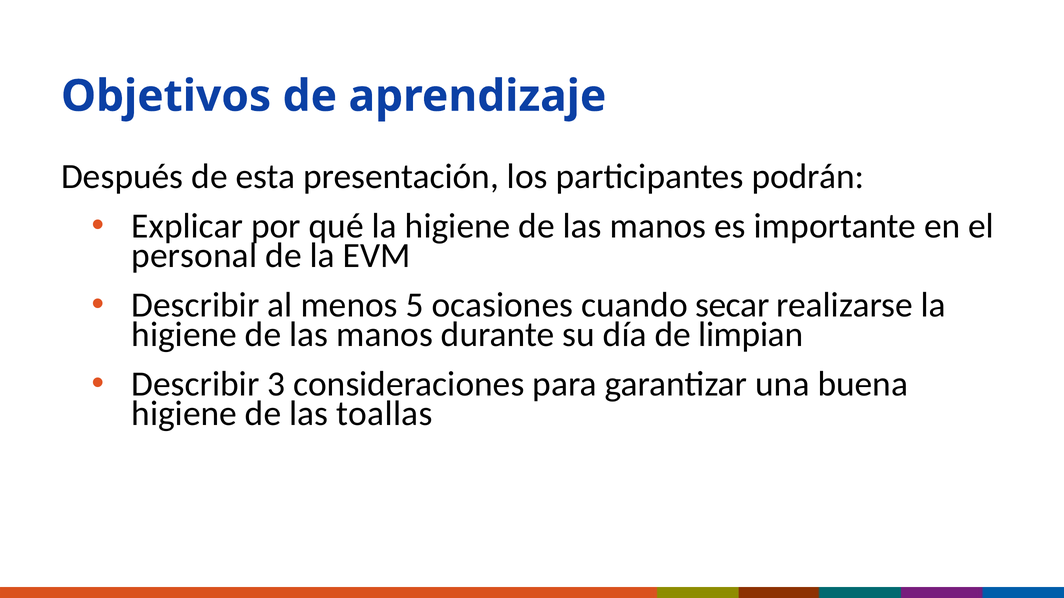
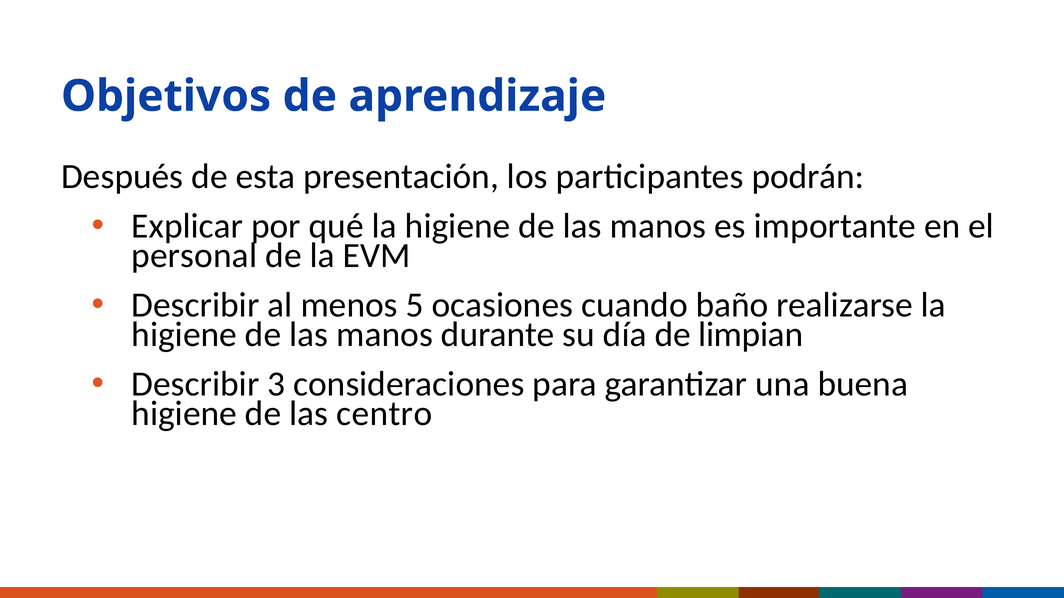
secar: secar -> baño (732, 305)
toallas: toallas -> centro (384, 414)
